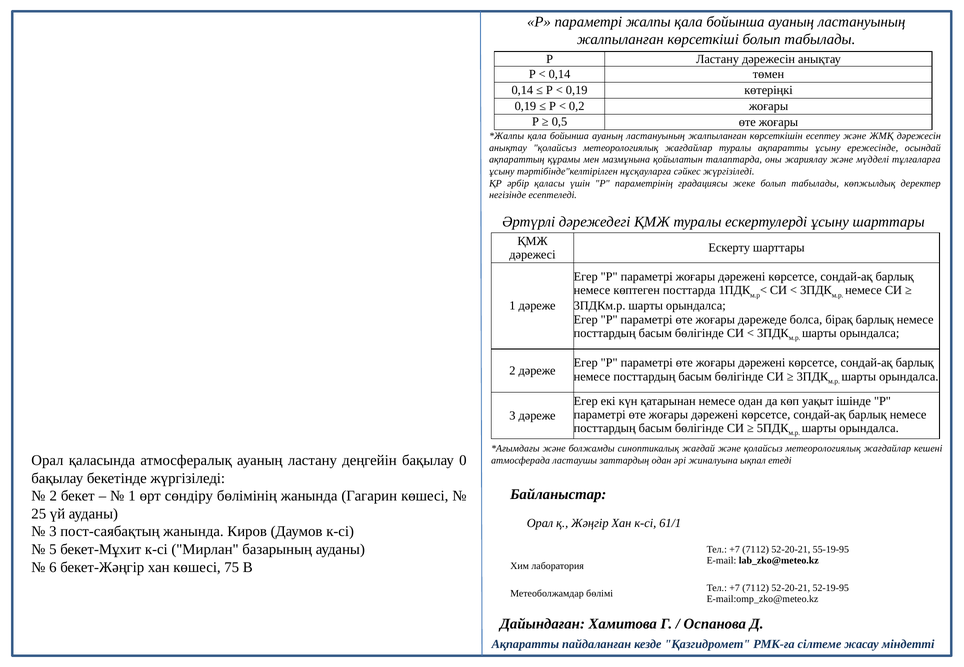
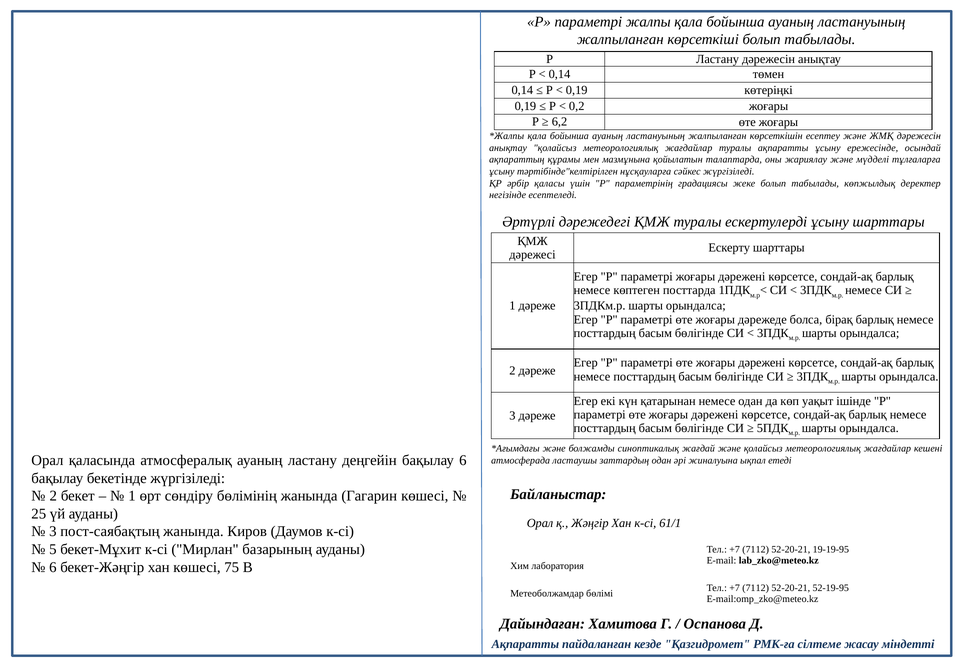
0,5: 0,5 -> 6,2 (559, 122)
бақылау 0: 0 -> 6 (463, 461)
55-19-95: 55-19-95 -> 19-19-95 (831, 550)
